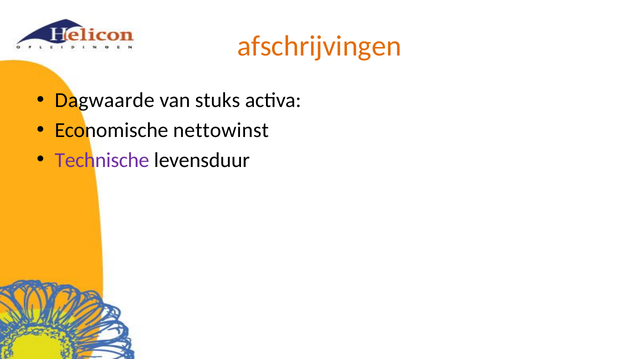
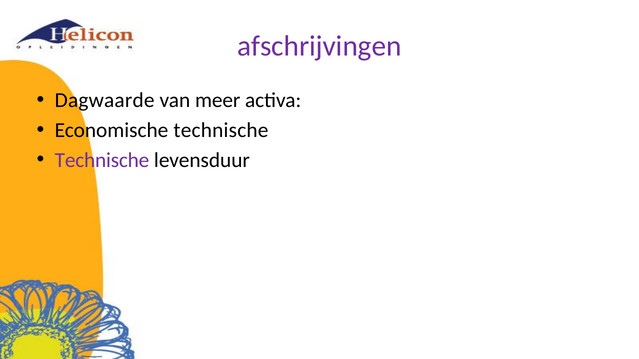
afschrijvingen colour: orange -> purple (319, 46)
stuks: stuks -> meer (218, 101)
Economische nettowinst: nettowinst -> technische (221, 130)
